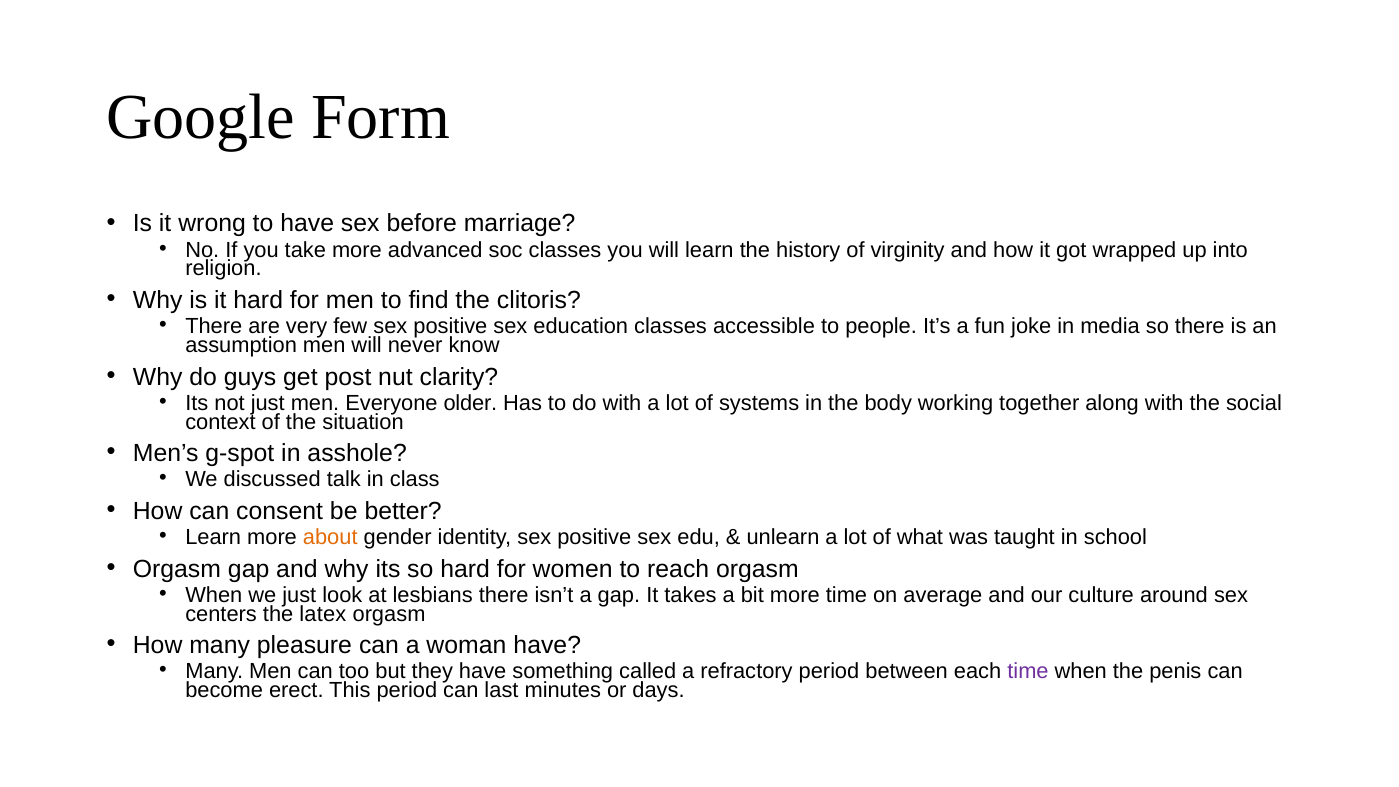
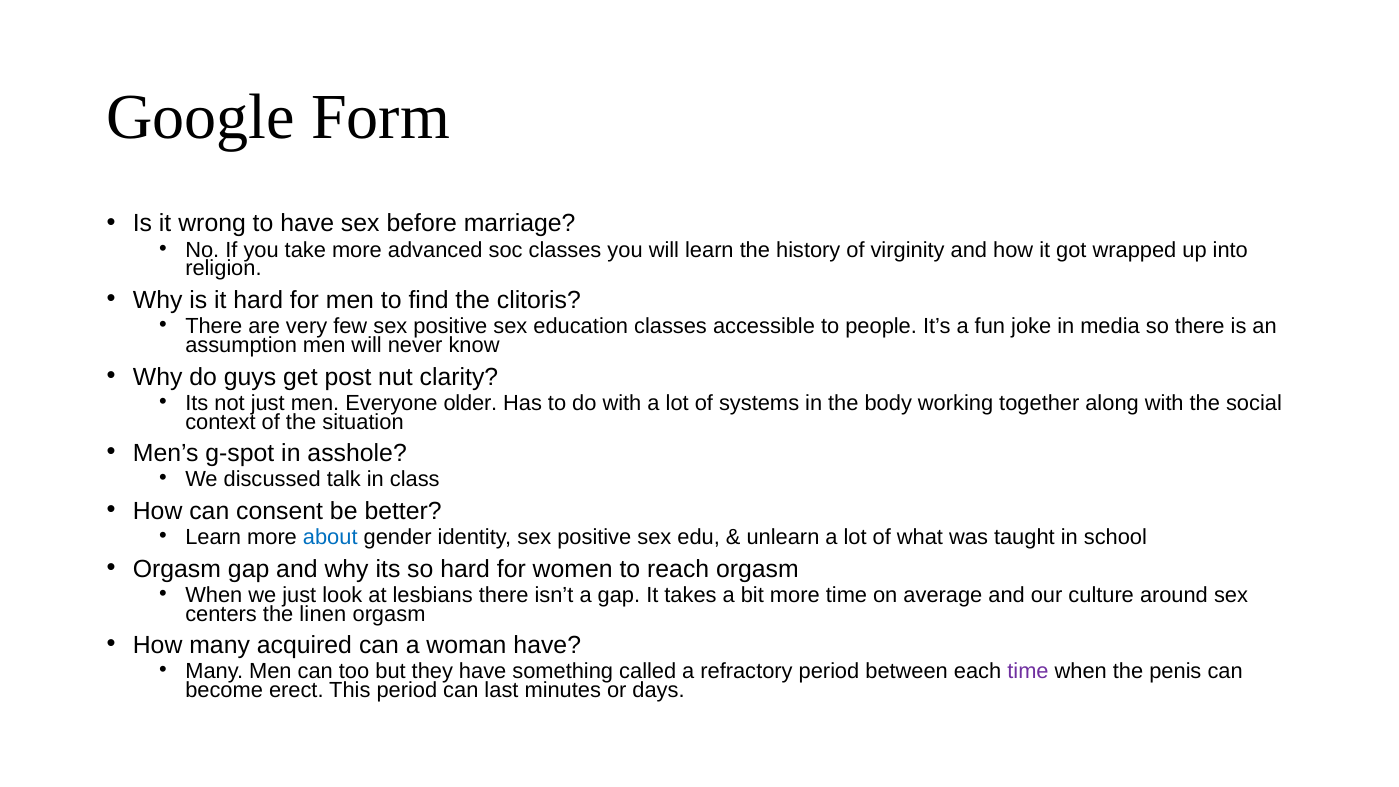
about colour: orange -> blue (330, 537)
latex: latex -> linen (323, 614)
pleasure: pleasure -> acquired (304, 645)
